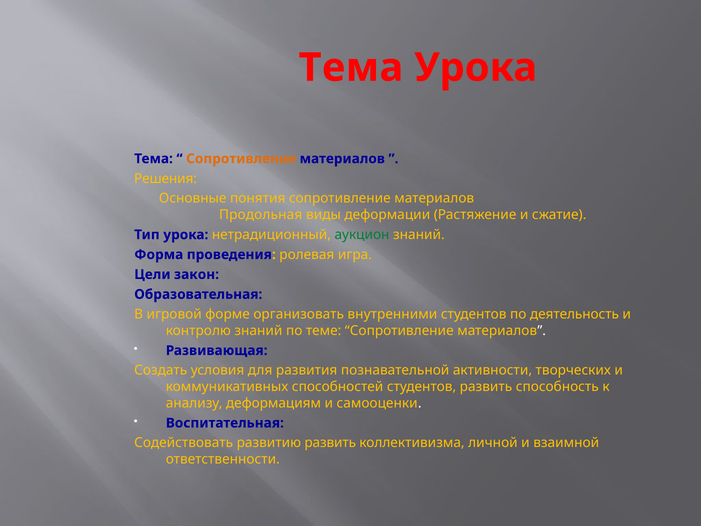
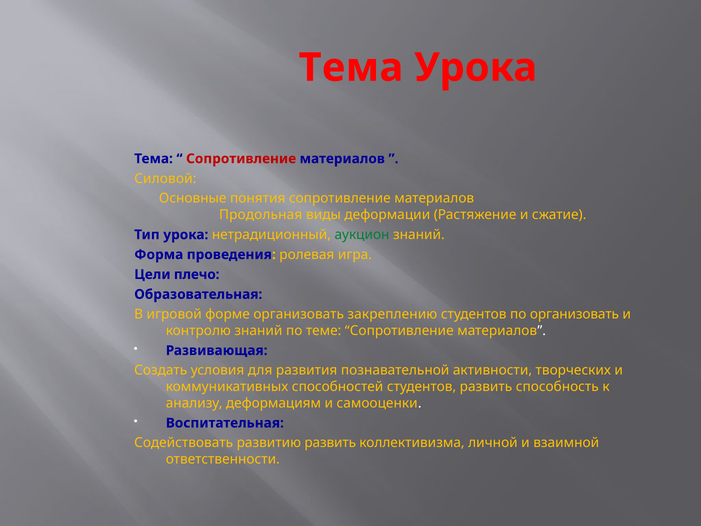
Сопротивление colour: orange -> red (241, 159)
Решения: Решения -> Силовой (165, 179)
закон: закон -> плечо (197, 274)
внутренними: внутренними -> закреплению (392, 314)
по деятельность: деятельность -> организовать (574, 314)
